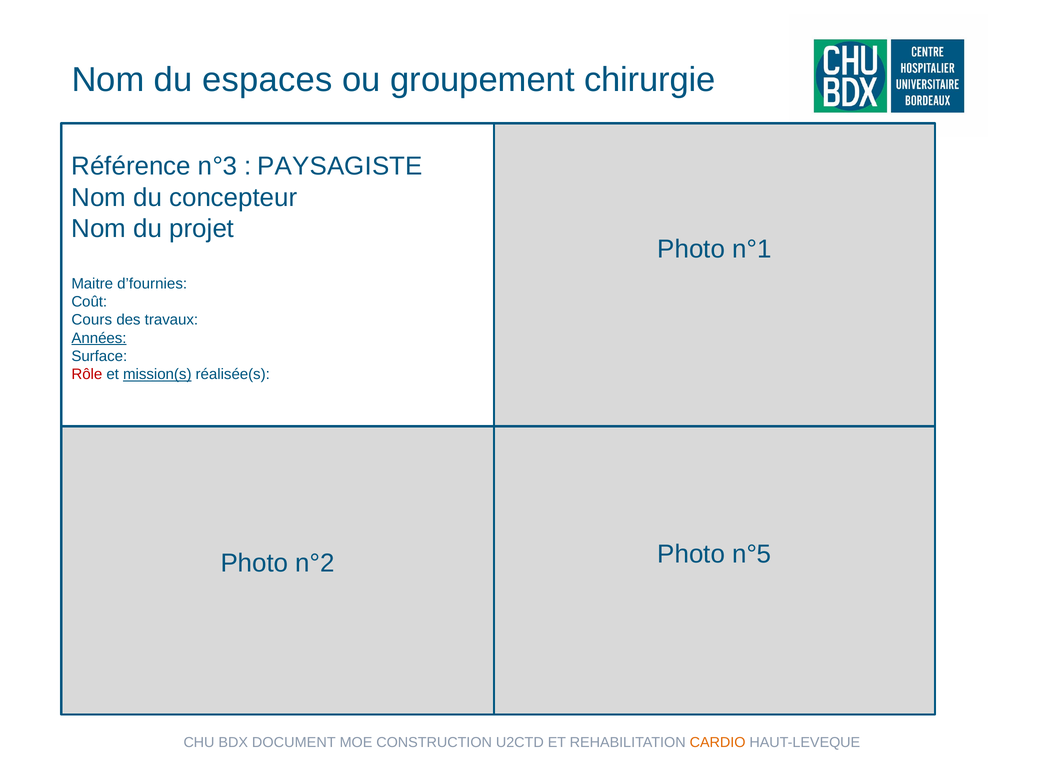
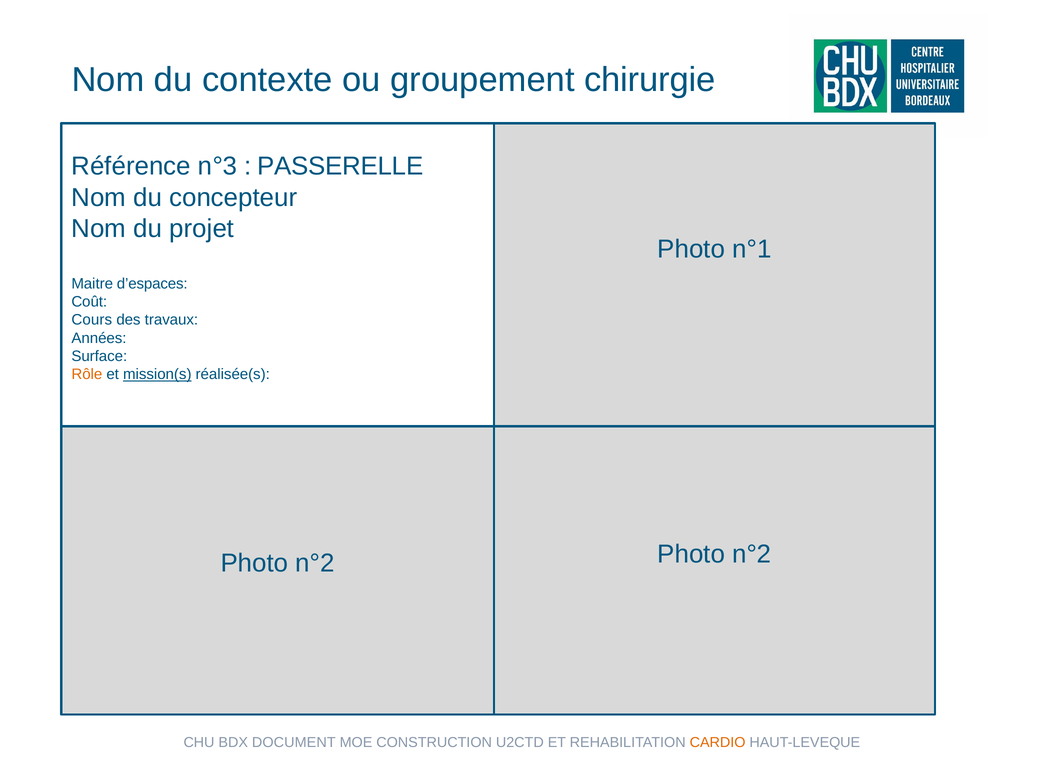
espaces: espaces -> contexte (267, 80)
PAYSAGISTE: PAYSAGISTE -> PASSERELLE (340, 166)
d’fournies: d’fournies -> d’espaces (152, 284)
Années underline: present -> none (99, 338)
Rôle colour: red -> orange (87, 374)
n°5: n°5 -> n°2 (752, 554)
